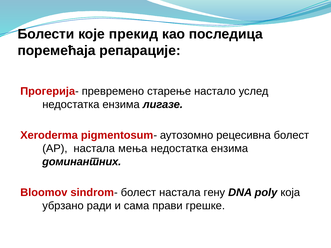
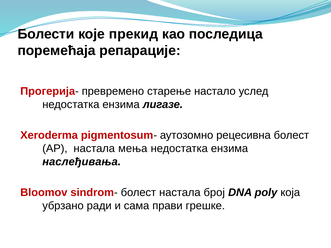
доминантних: доминантних -> наслеђивања (82, 162)
гену: гену -> број (214, 193)
